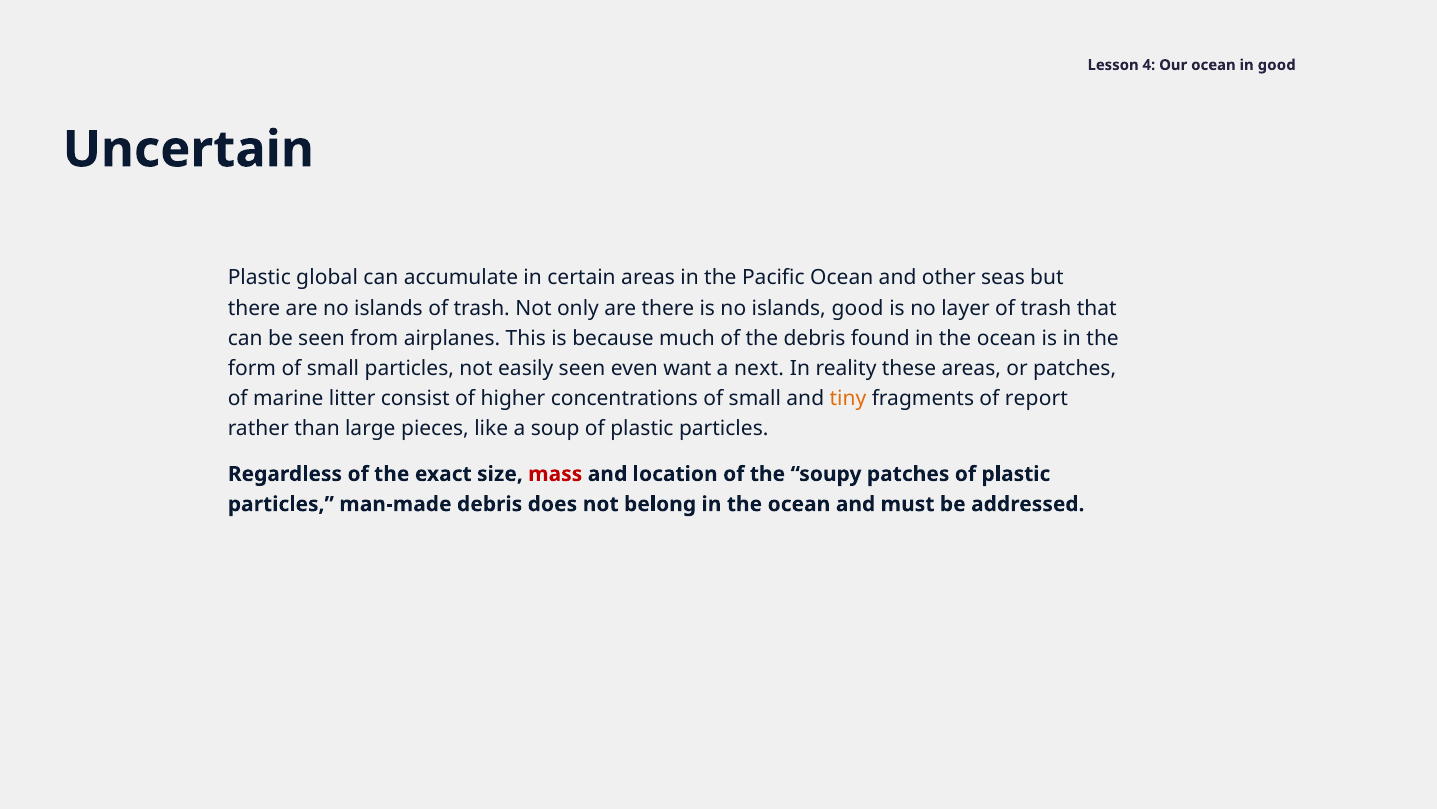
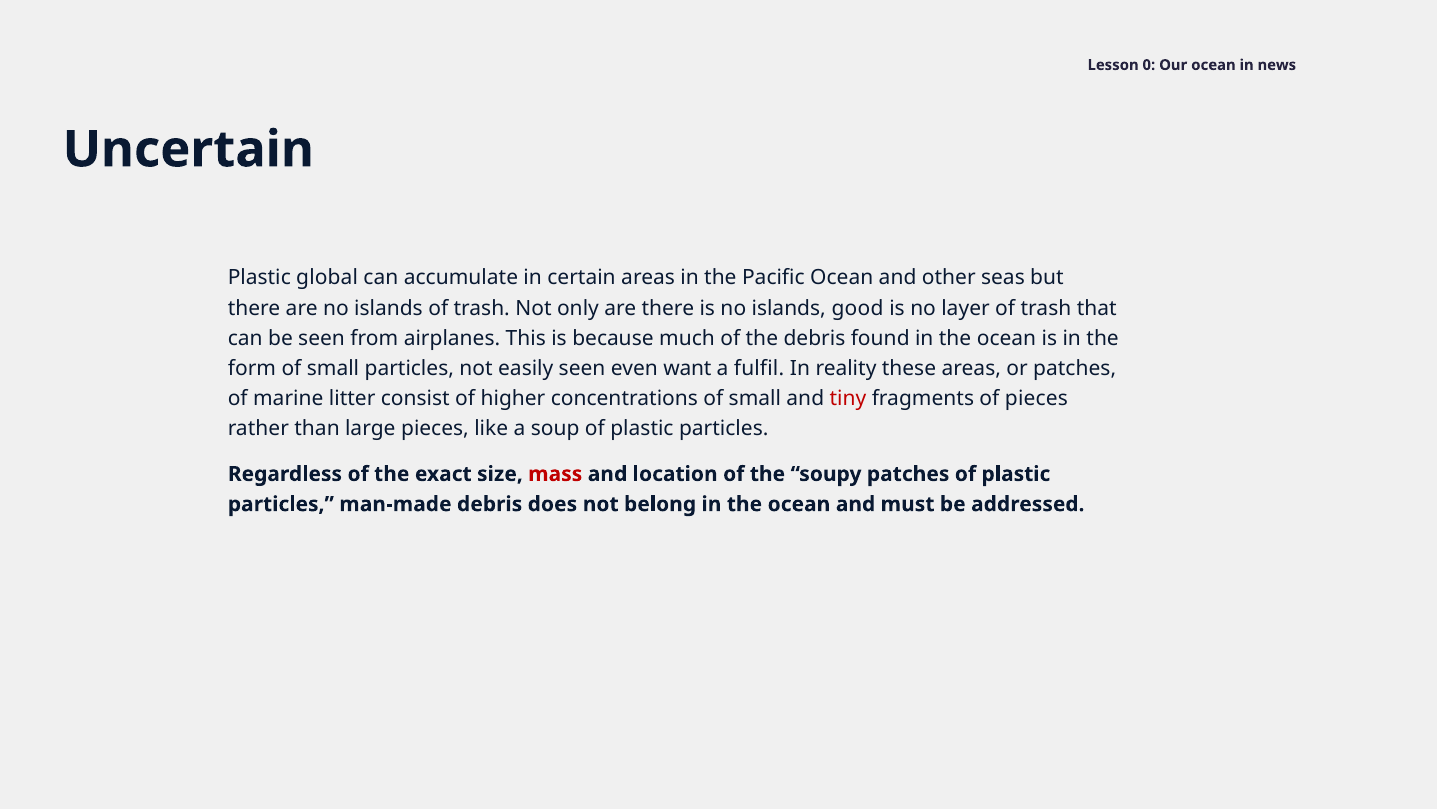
4: 4 -> 0 (1149, 65)
in good: good -> news (1277, 65)
next: next -> fulfil (759, 368)
tiny colour: orange -> red (848, 398)
of report: report -> pieces (1036, 398)
